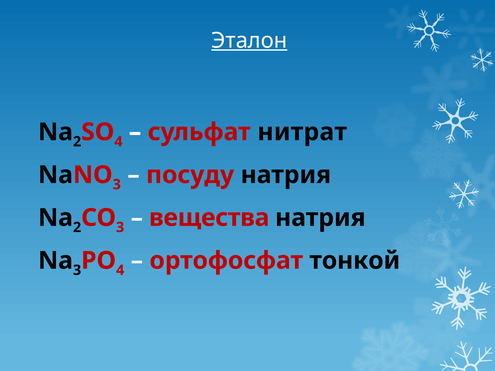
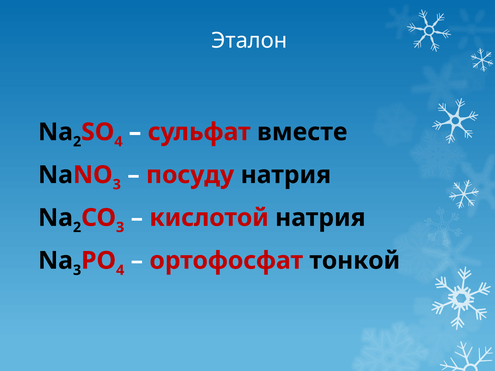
Эталон underline: present -> none (249, 41)
нитрат: нитрат -> вместе (302, 132)
вещества: вещества -> кислотой (209, 218)
